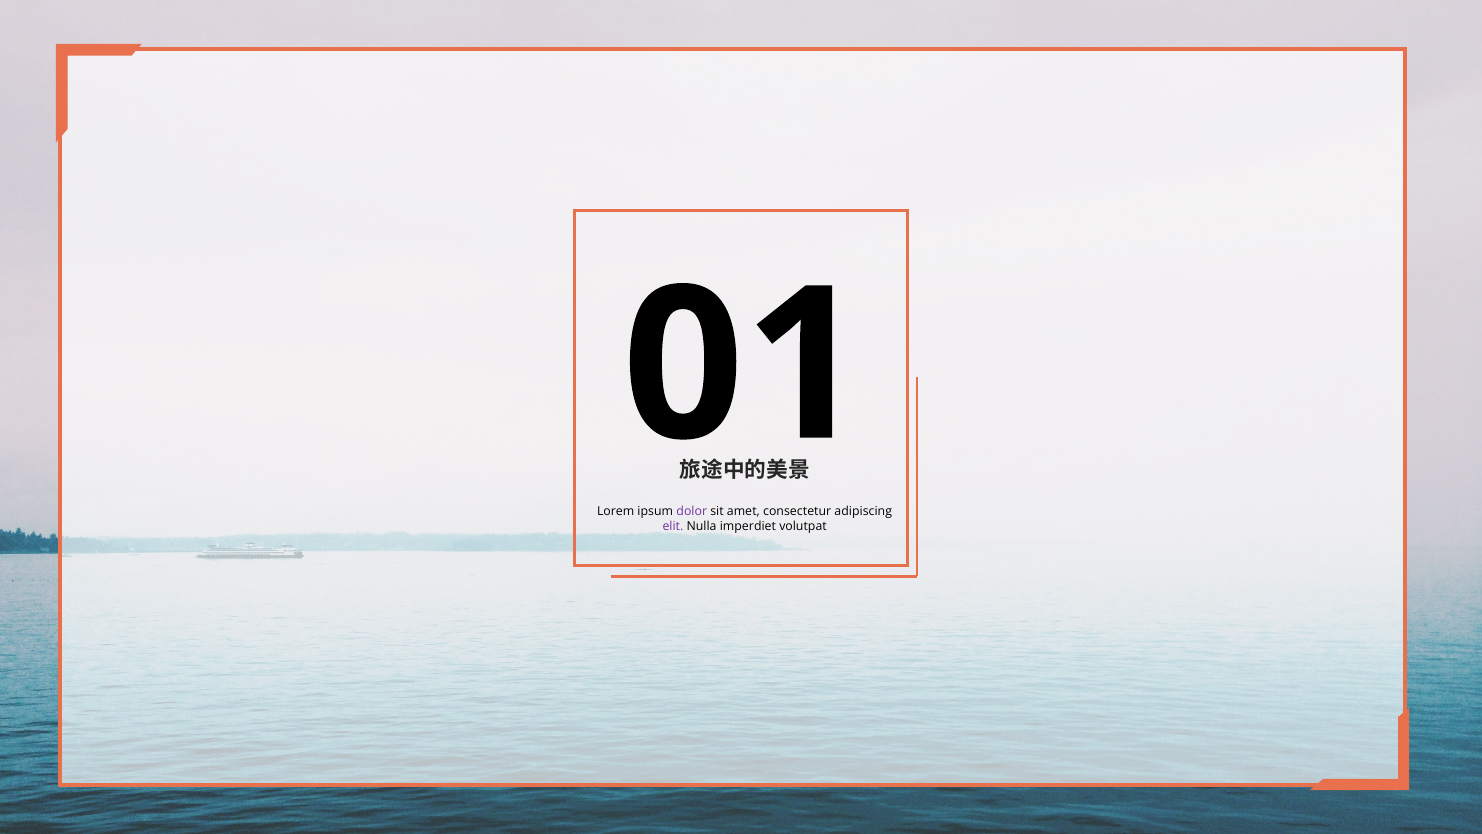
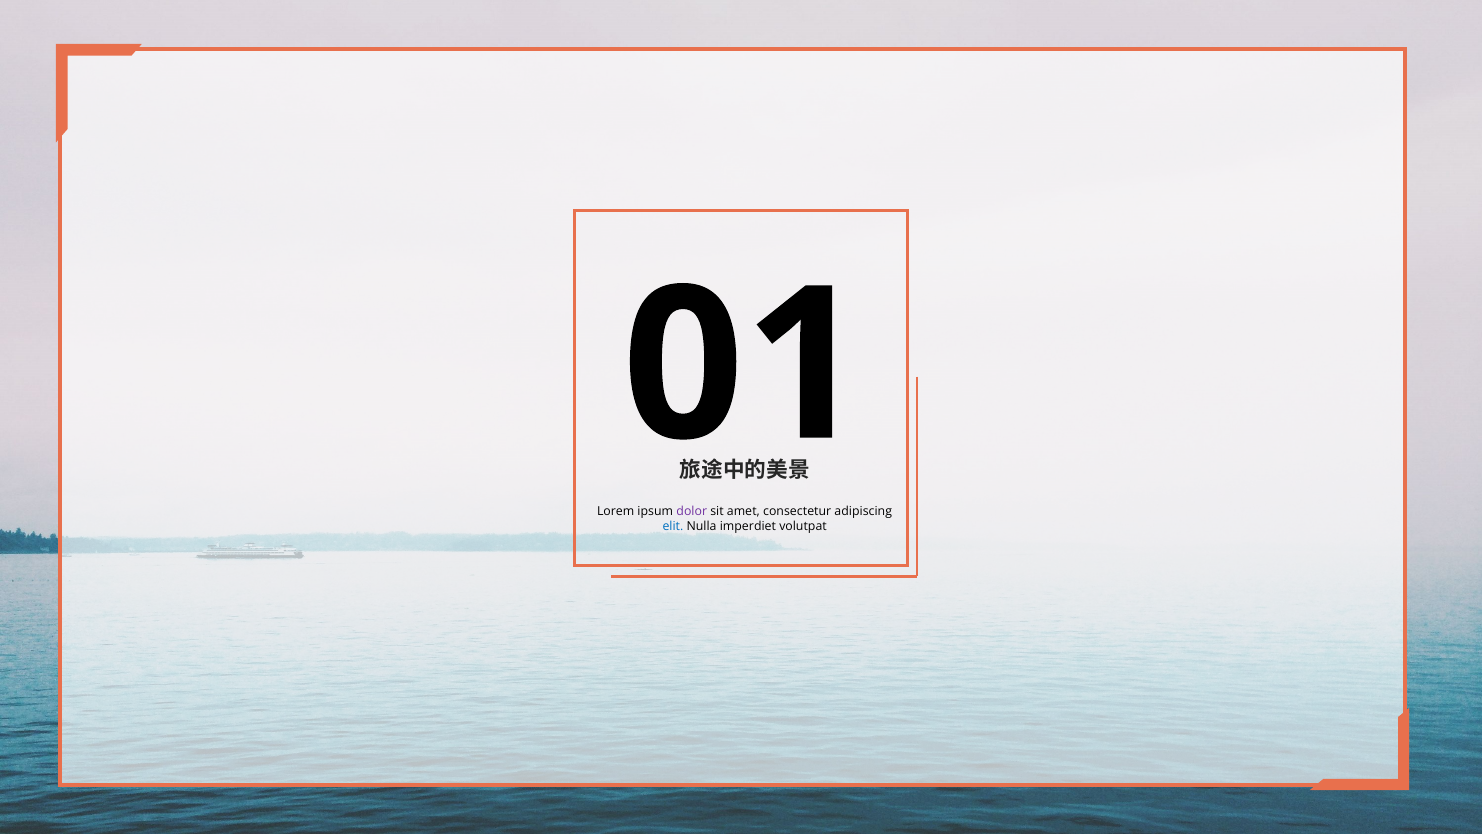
elit colour: purple -> blue (673, 526)
